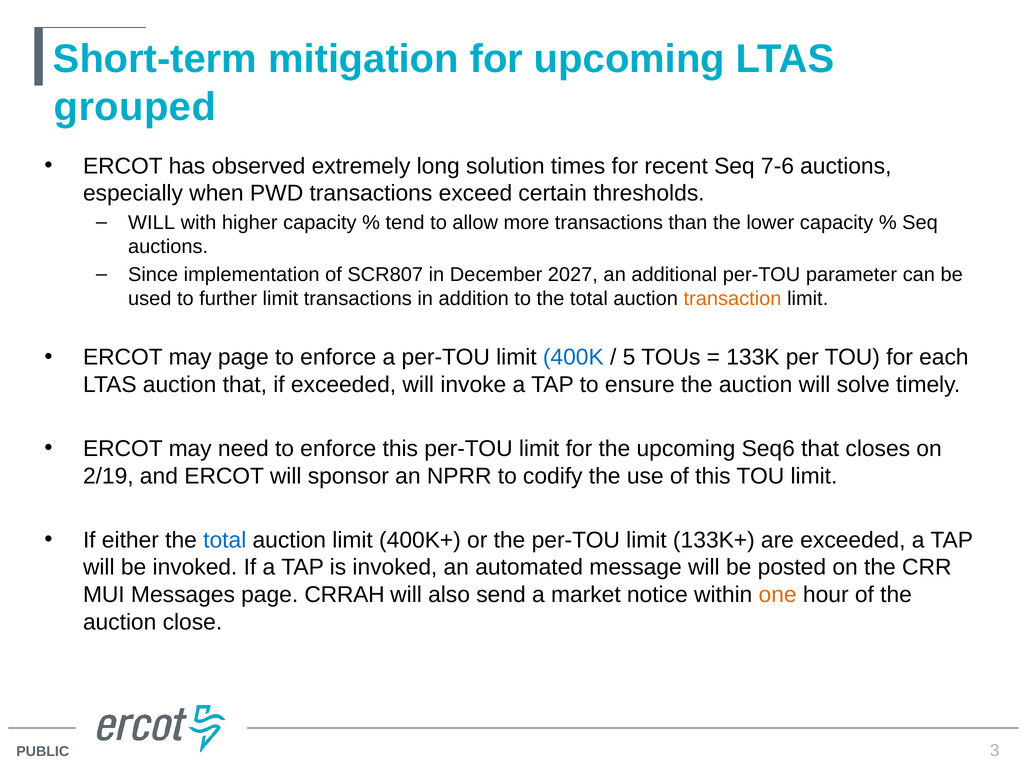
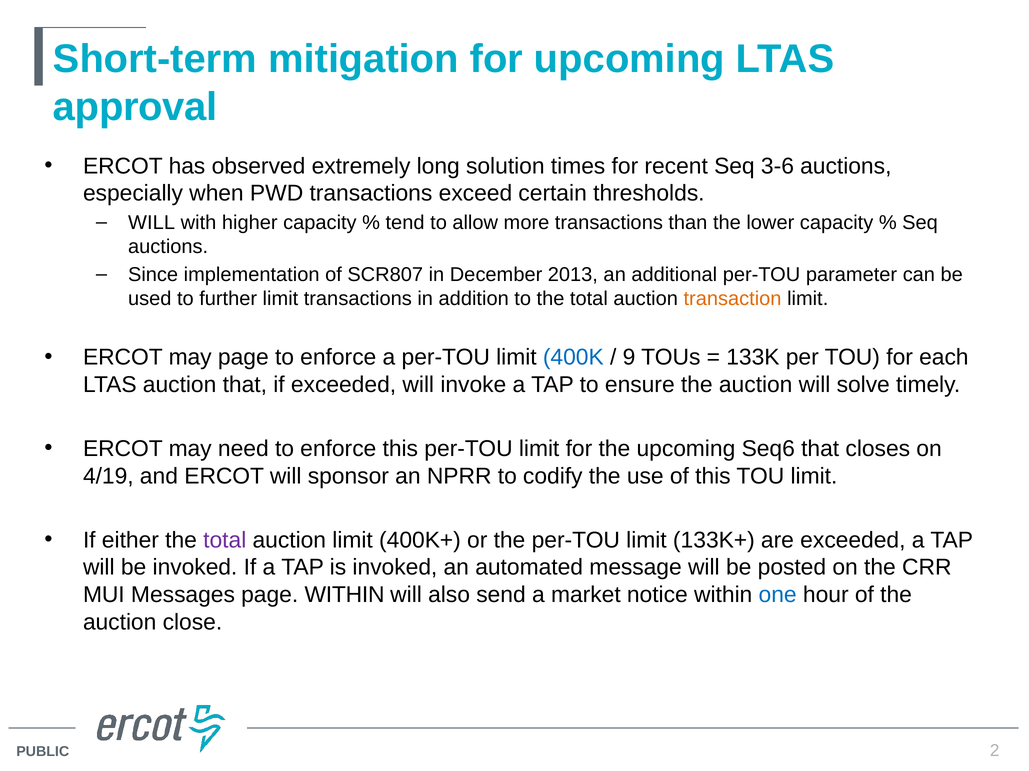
grouped: grouped -> approval (135, 107)
7-6: 7-6 -> 3-6 (778, 166)
2027: 2027 -> 2013 (573, 275)
5: 5 -> 9 (629, 358)
2/19: 2/19 -> 4/19 (108, 477)
total colour: blue -> purple (225, 541)
page CRRAH: CRRAH -> WITHIN (345, 595)
one colour: orange -> blue (778, 595)
3: 3 -> 2 (995, 751)
